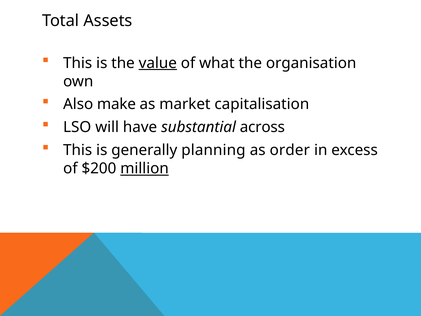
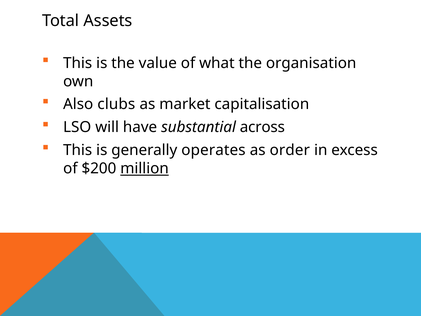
value underline: present -> none (158, 63)
make: make -> clubs (116, 104)
planning: planning -> operates (213, 150)
